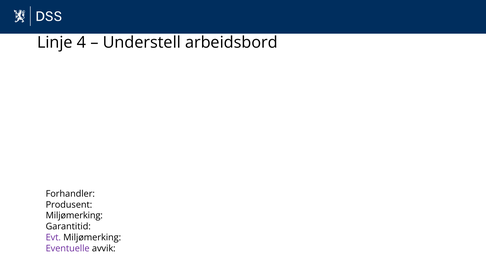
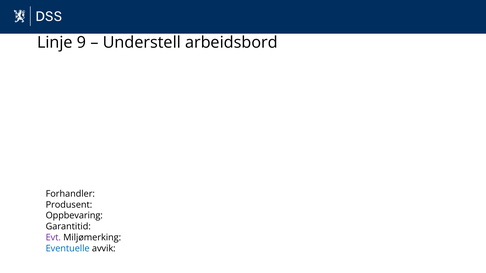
4: 4 -> 9 (82, 43)
Miljømerking: Miljømerking -> Oppbevaring (74, 216)
Eventuelle colour: purple -> blue (68, 249)
